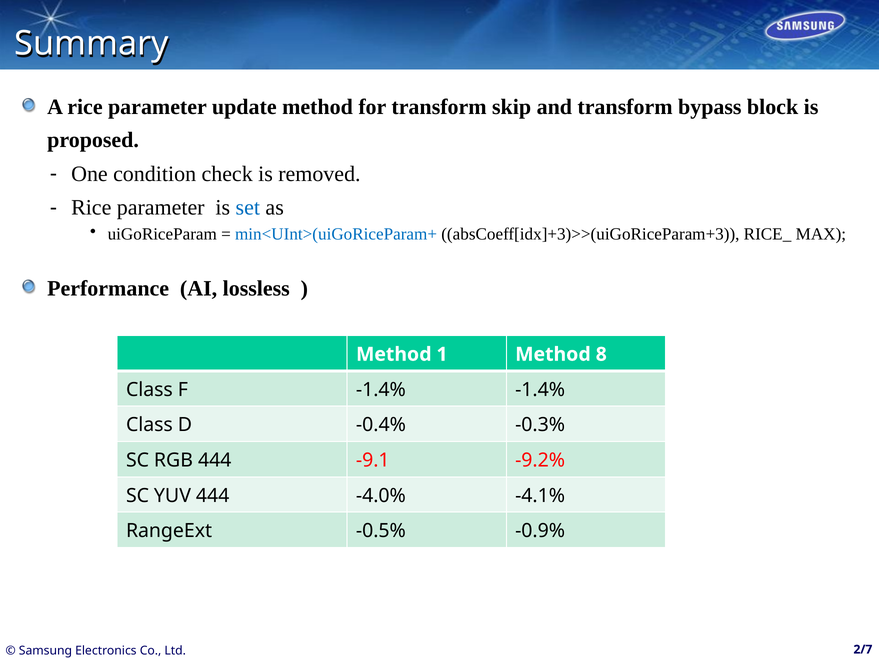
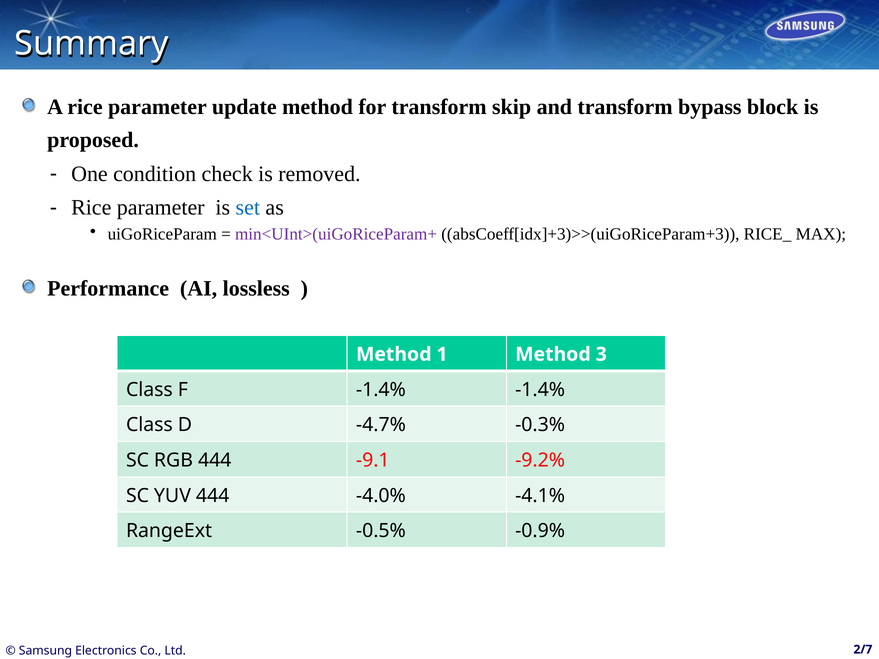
min<UInt>(uiGoRiceParam+ colour: blue -> purple (336, 234)
8: 8 -> 3 (601, 354)
-0.4%: -0.4% -> -4.7% (381, 425)
